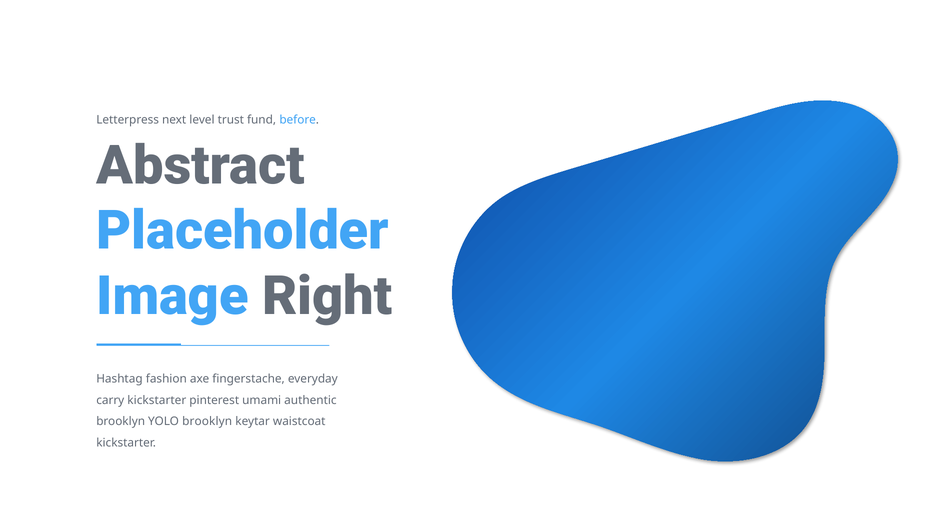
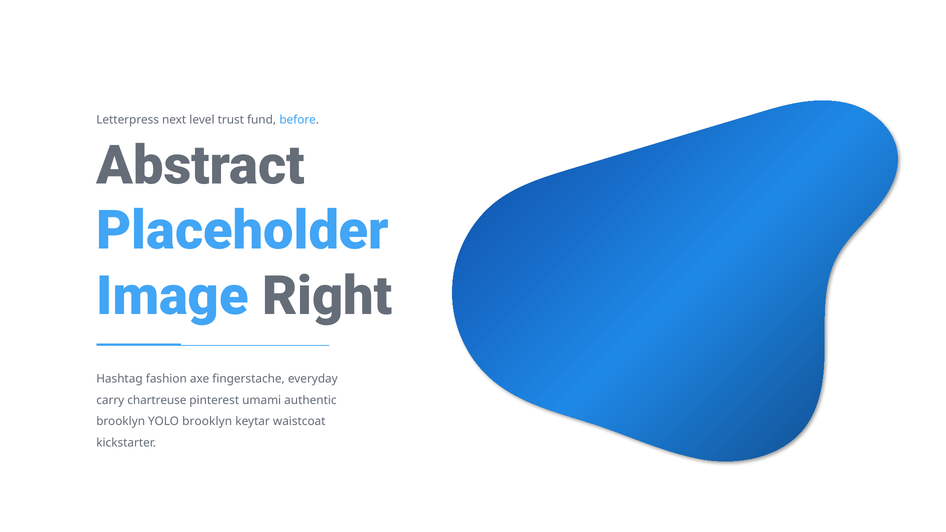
carry kickstarter: kickstarter -> chartreuse (157, 400)
